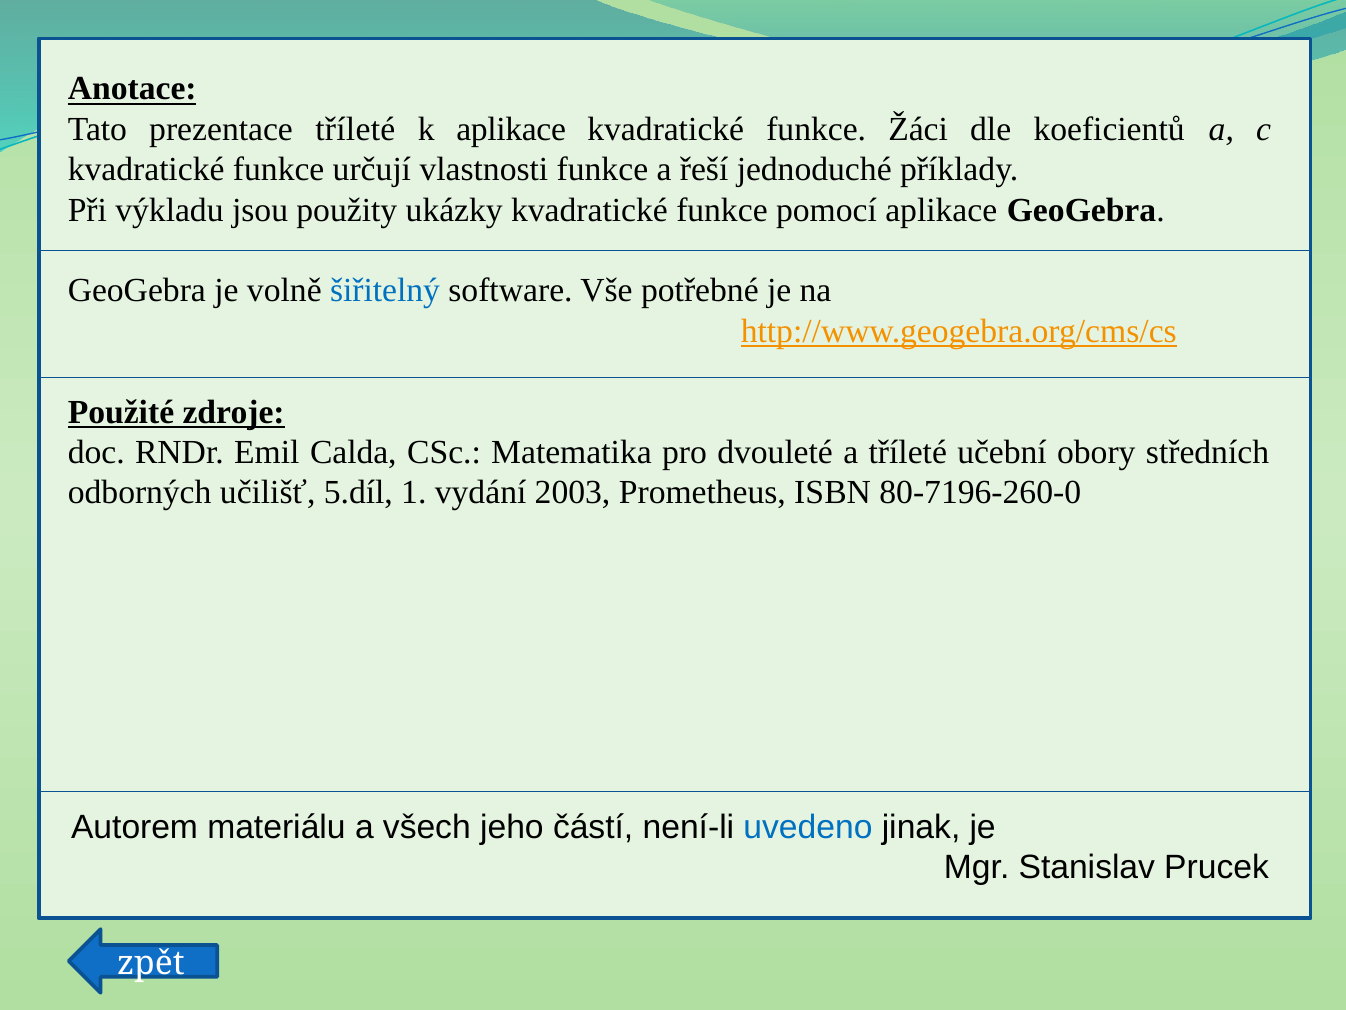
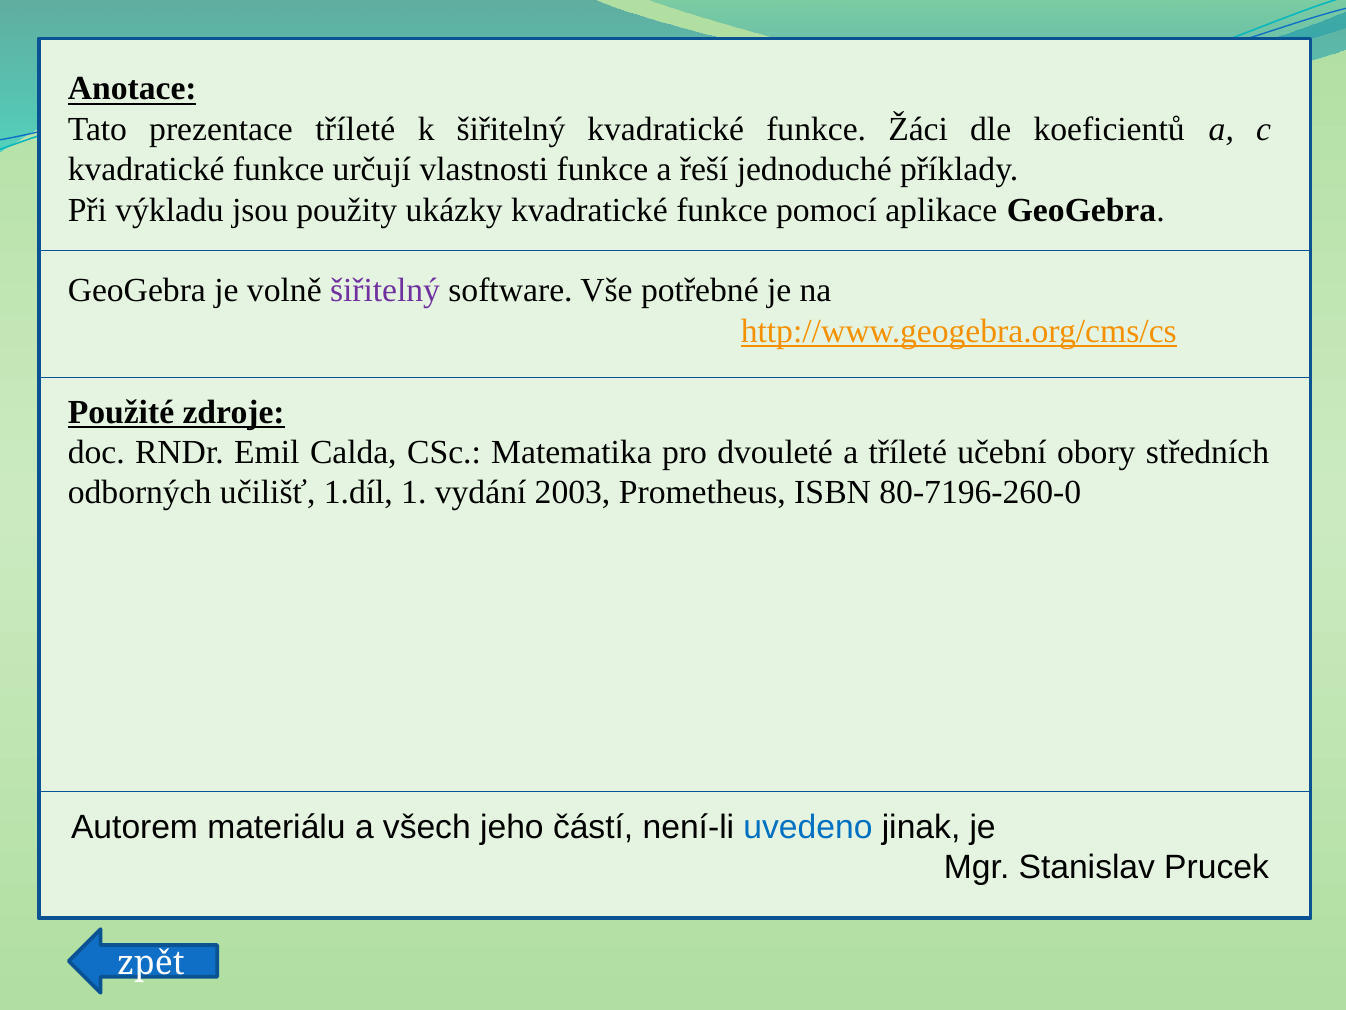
k aplikace: aplikace -> šiřitelný (511, 129)
šiřitelný colour: blue -> purple (385, 291)
5.díl: 5.díl -> 1.díl (358, 492)
